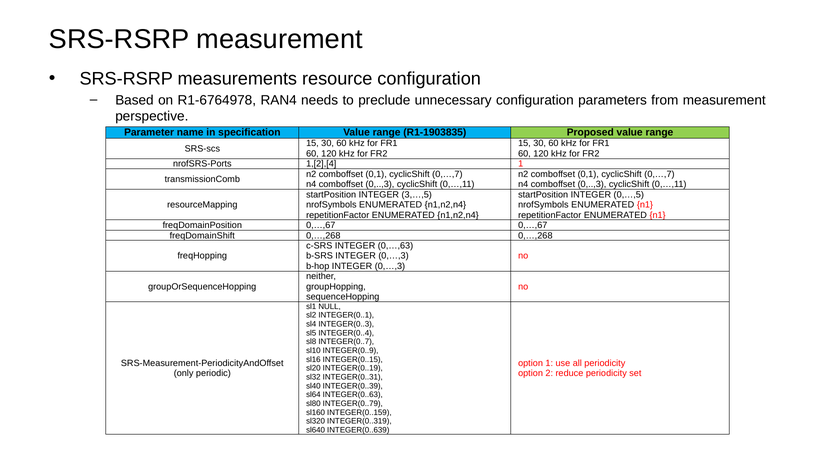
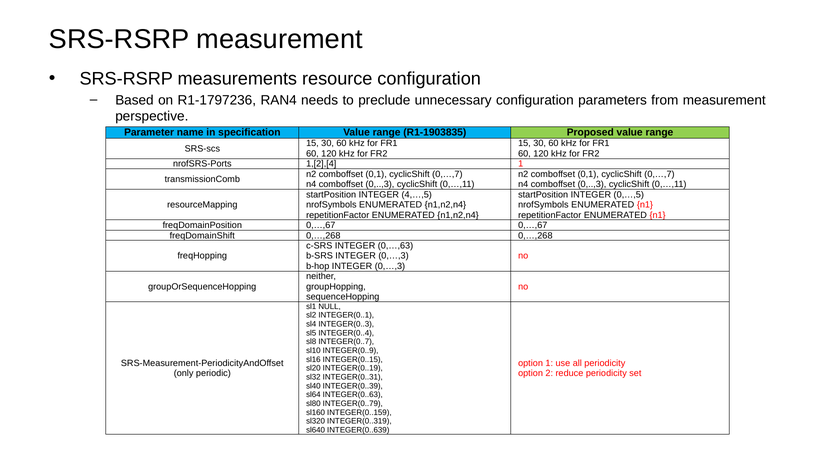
R1-6764978: R1-6764978 -> R1-1797236 (217, 100)
3,…,5: 3,…,5 -> 4,…,5 (417, 195)
